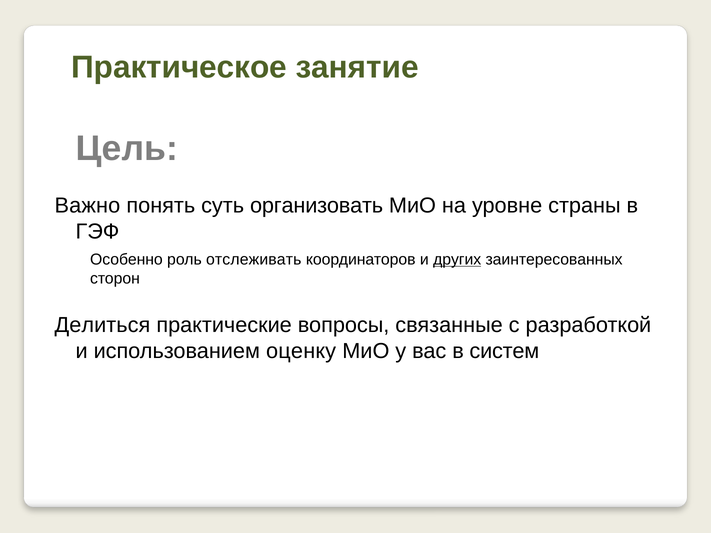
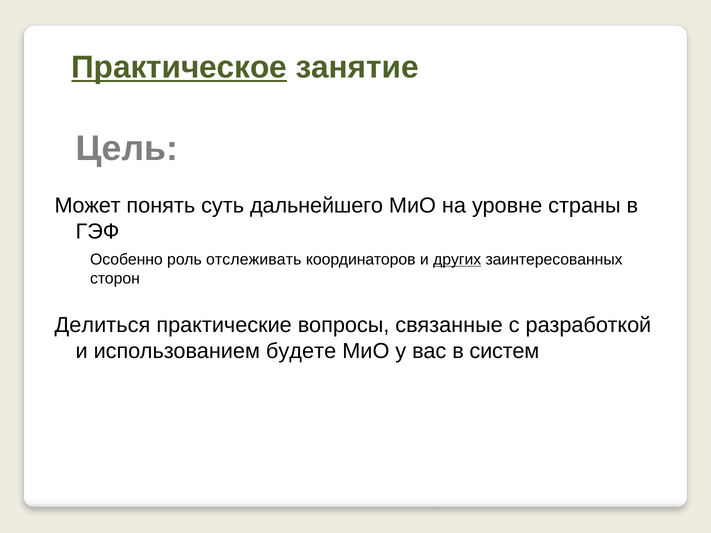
Практическое underline: none -> present (179, 67)
Важно: Важно -> Может (88, 206)
организовать: организовать -> дальнейшего (317, 206)
оценку: оценку -> будете (301, 351)
